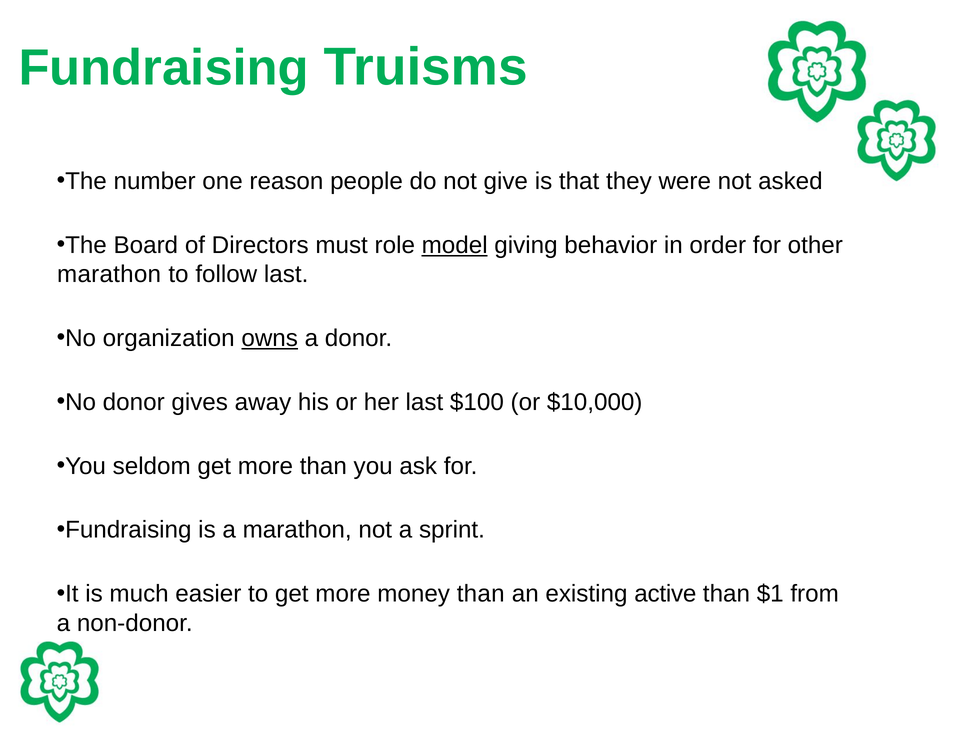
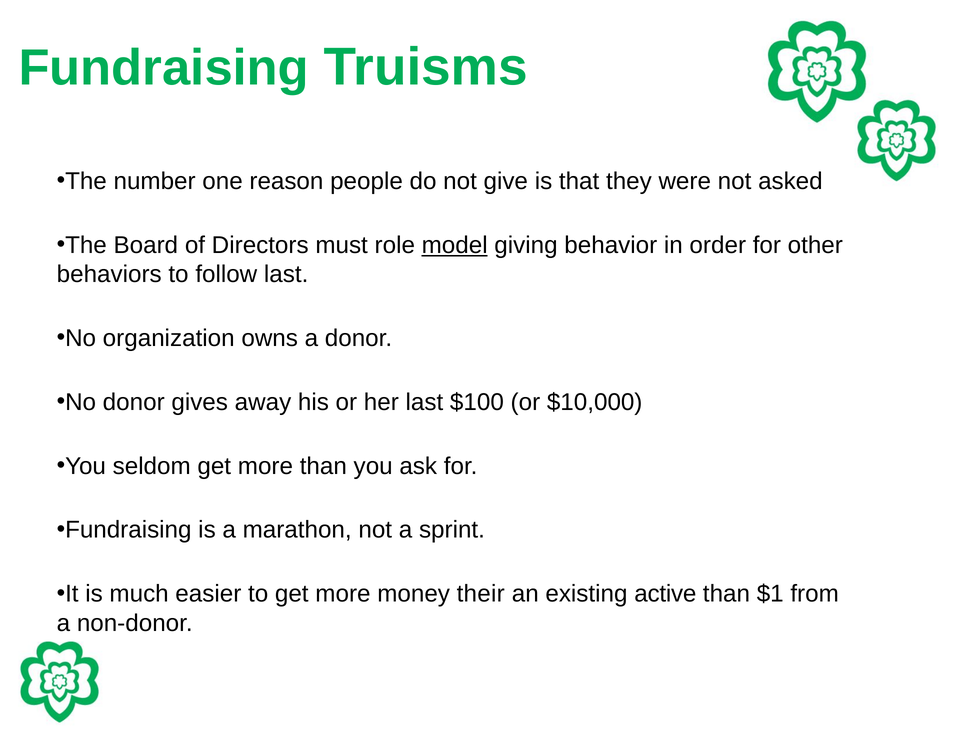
marathon: marathon -> behaviors (109, 274)
owns underline: present -> none (270, 338)
money than: than -> their (481, 593)
